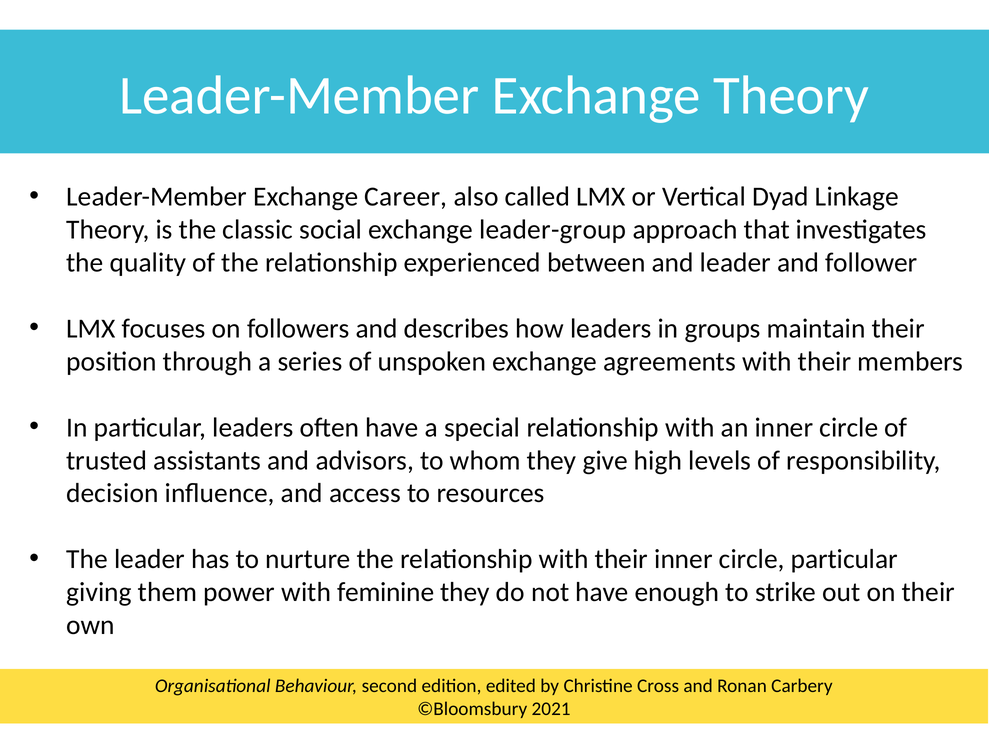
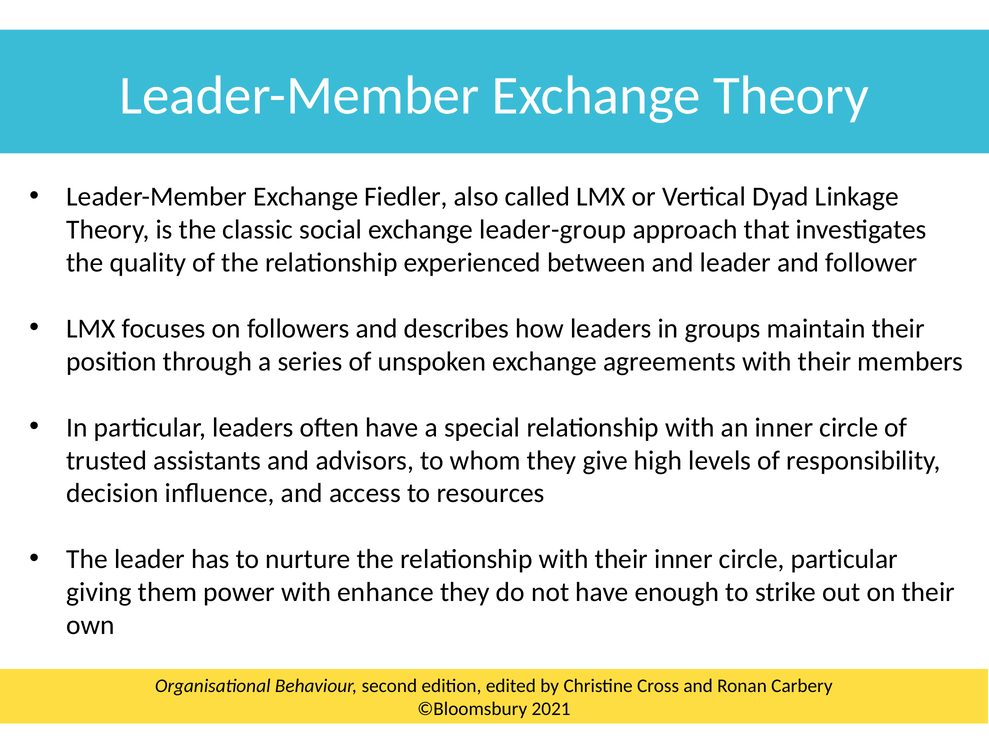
Career: Career -> Fiedler (406, 196)
feminine: feminine -> enhance (385, 592)
